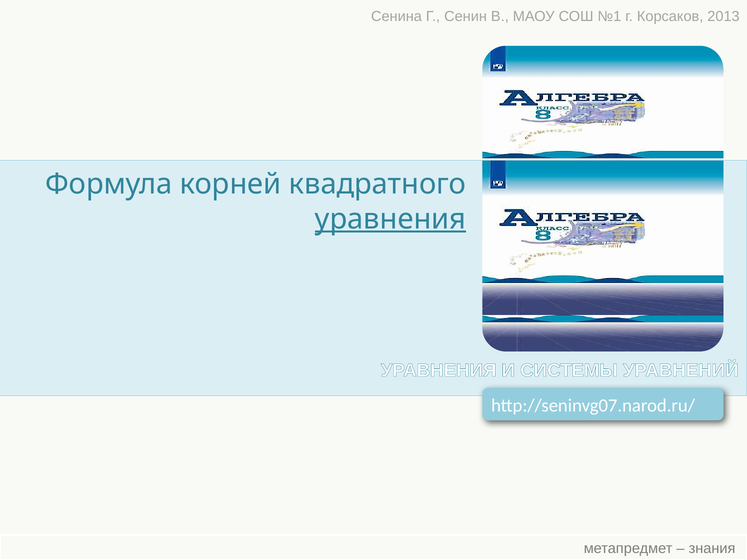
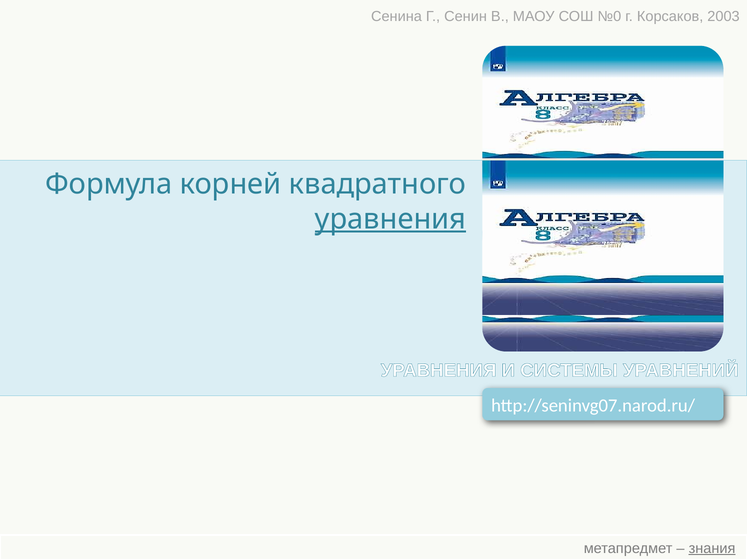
№1: №1 -> №0 (609, 16)
2013: 2013 -> 2003 (724, 16)
знания underline: none -> present (712, 549)
